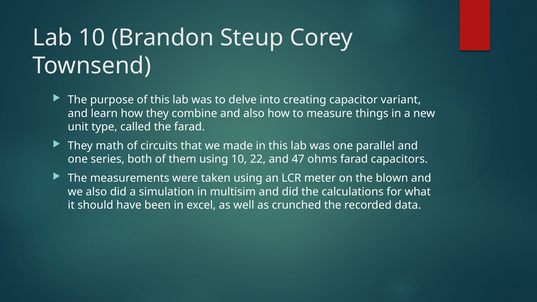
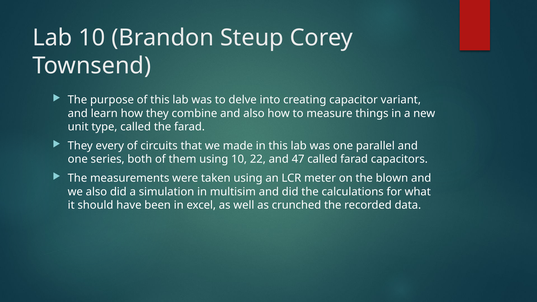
math: math -> every (110, 146)
47 ohms: ohms -> called (322, 159)
